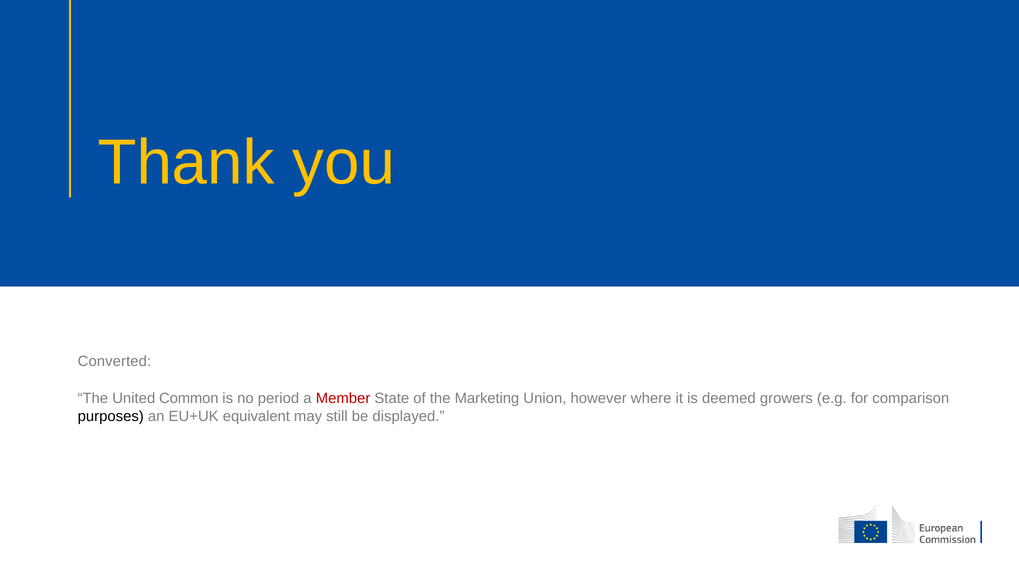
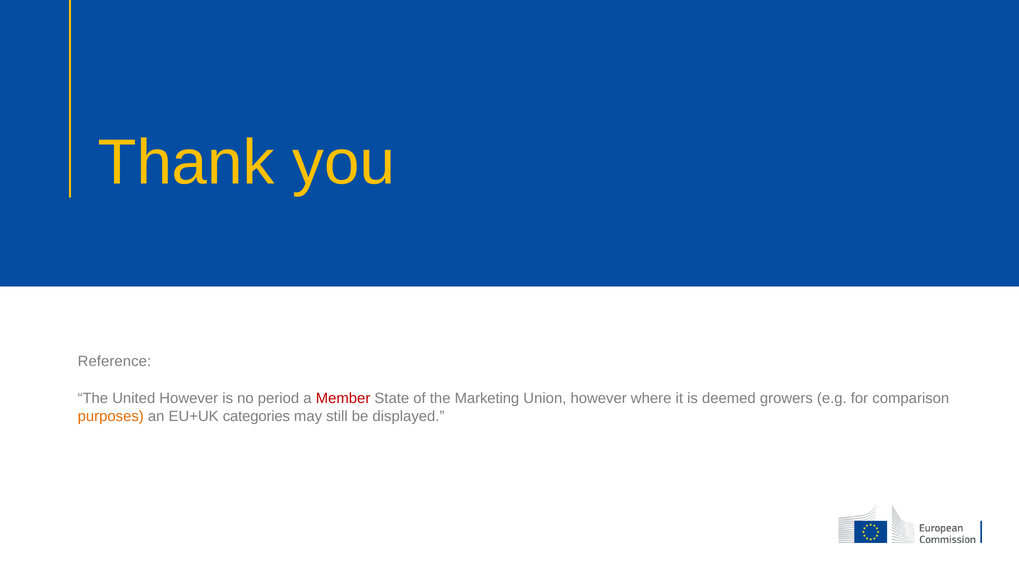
Converted: Converted -> Reference (114, 362)
United Common: Common -> However (189, 398)
purposes colour: black -> orange (111, 416)
equivalent: equivalent -> categories (256, 416)
